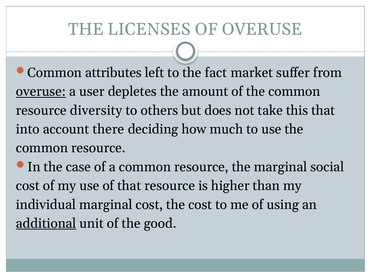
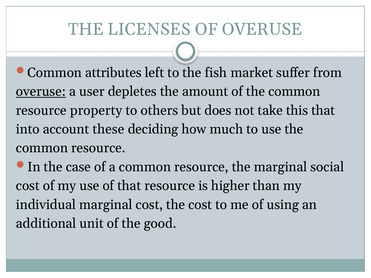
fact: fact -> fish (216, 73)
diversity: diversity -> property (96, 111)
there: there -> these (108, 129)
additional underline: present -> none (46, 224)
